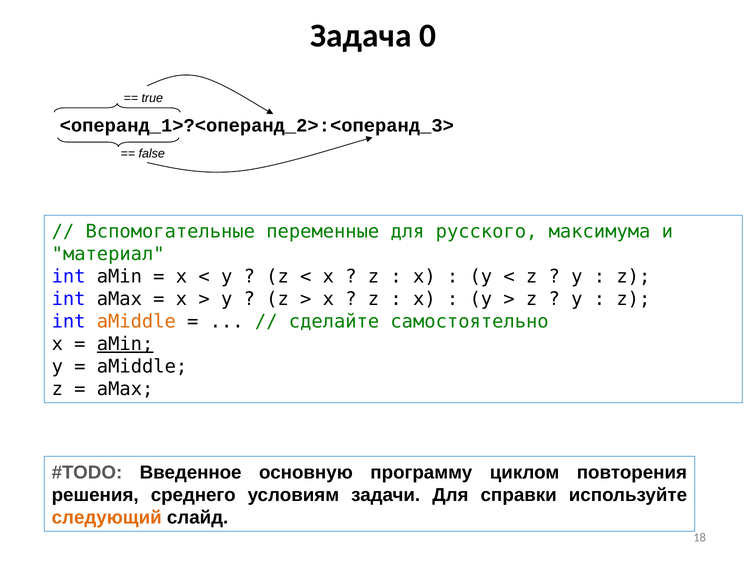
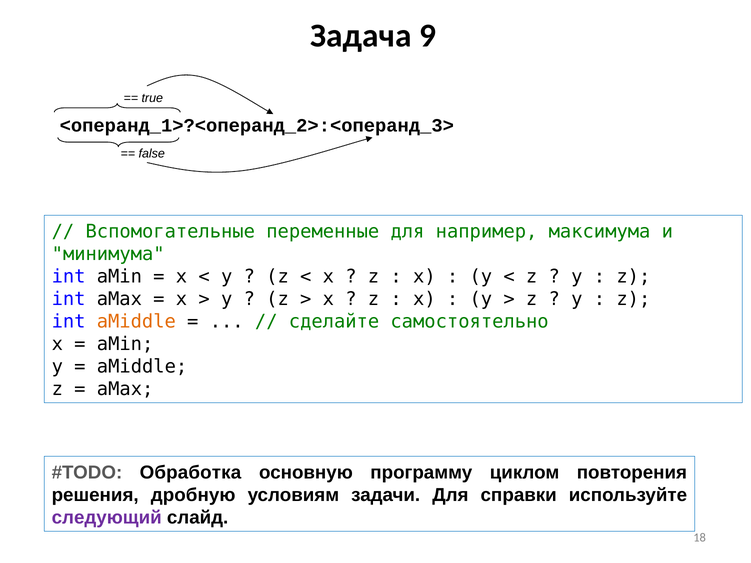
0: 0 -> 9 (428, 36)
русского: русского -> например (487, 232)
материал: материал -> минимума (108, 254)
aMin underline: present -> none (125, 344)
Введенное: Введенное -> Обработка (190, 473)
среднего: среднего -> дробную (193, 495)
следующий colour: orange -> purple (107, 518)
